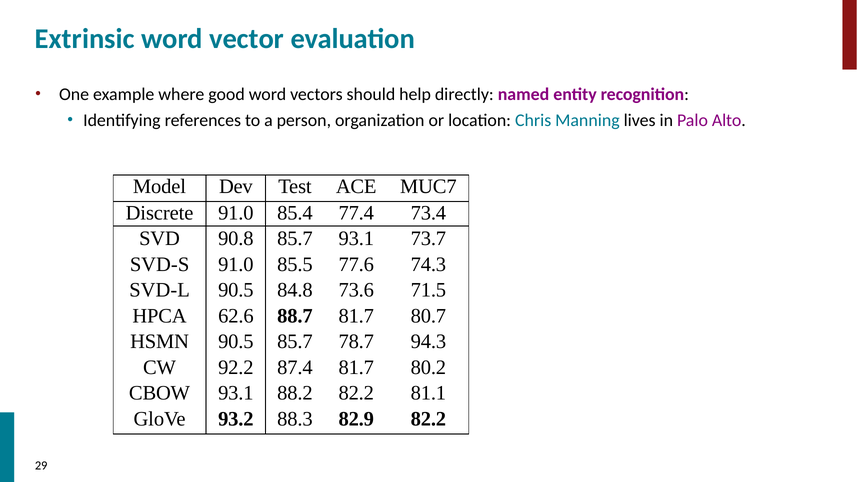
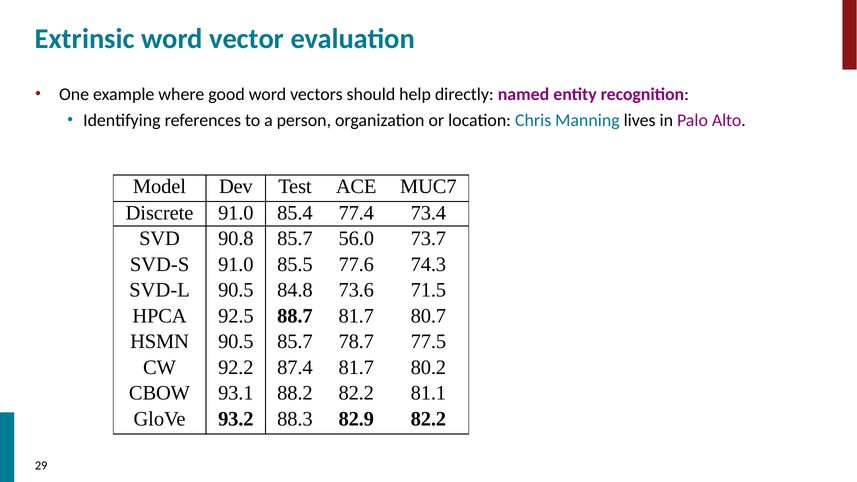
85.7 93.1: 93.1 -> 56.0 (356, 239)
62.6: 62.6 -> 92.5 (236, 316)
94.3: 94.3 -> 77.5 (428, 342)
